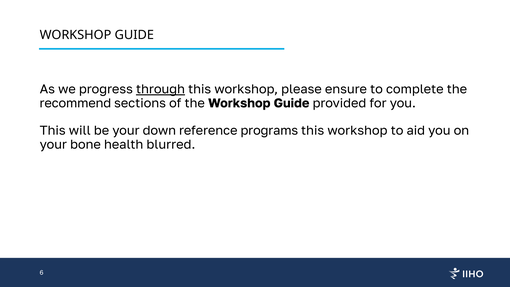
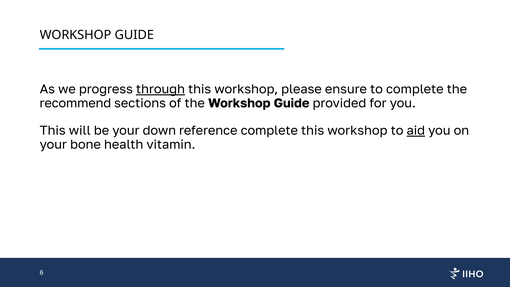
reference programs: programs -> complete (269, 131)
aid underline: none -> present (416, 131)
blurred: blurred -> vitamin (171, 144)
